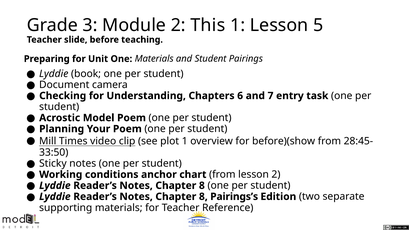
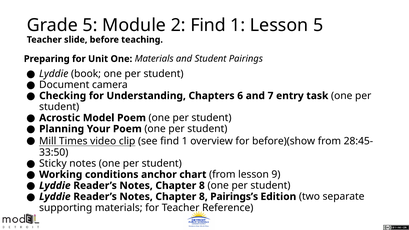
Grade 3: 3 -> 5 (90, 25)
2 This: This -> Find (208, 25)
see plot: plot -> find (170, 141)
lesson 2: 2 -> 9 (276, 175)
